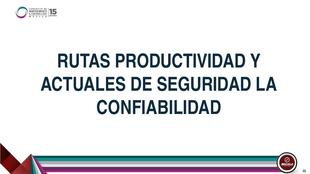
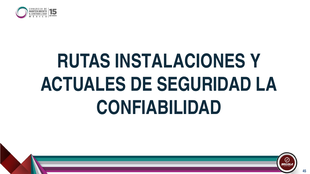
PRODUCTIVIDAD: PRODUCTIVIDAD -> INSTALACIONES (180, 61)
